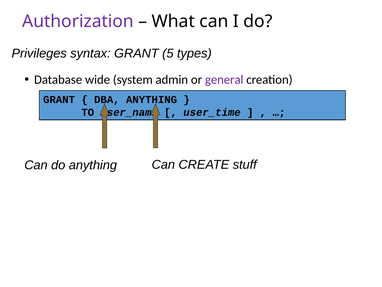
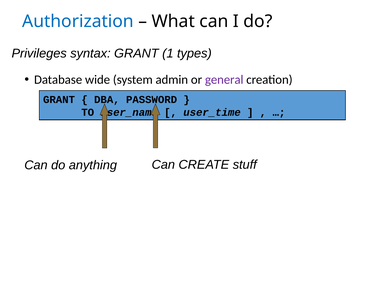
Authorization colour: purple -> blue (78, 21)
5: 5 -> 1 (168, 53)
DBA ANYTHING: ANYTHING -> PASSWORD (152, 99)
